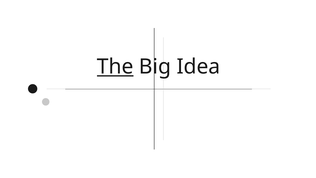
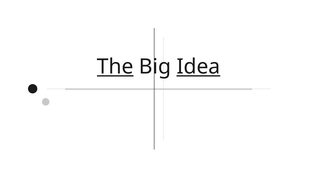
Idea underline: none -> present (198, 67)
